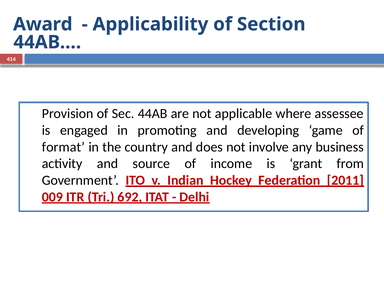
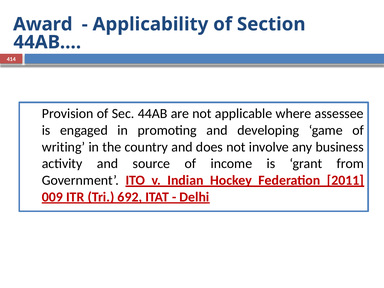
format: format -> writing (63, 147)
